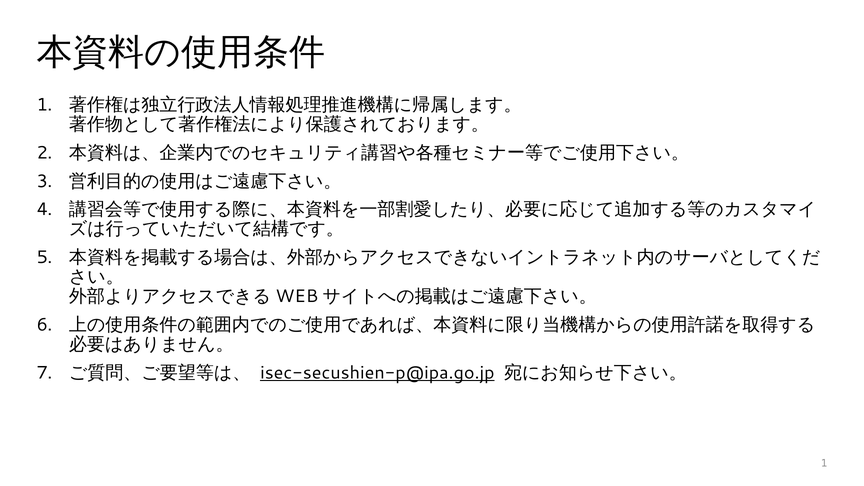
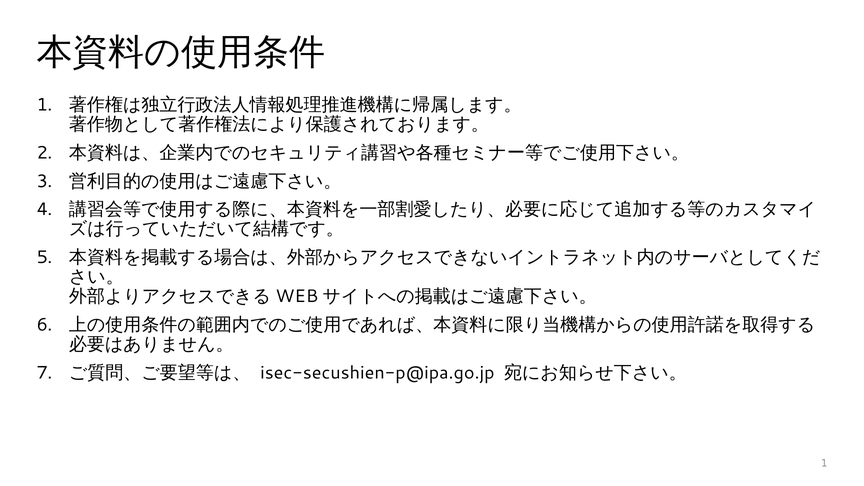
isec-secushien-p@ipa.go.jp underline: present -> none (377, 373)
